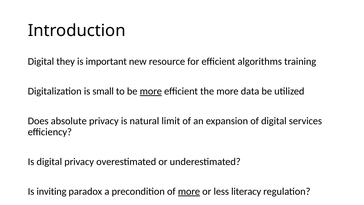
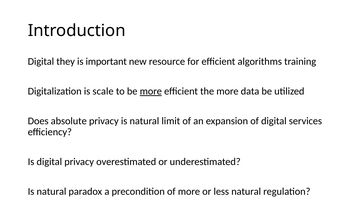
small: small -> scale (103, 91)
inviting: inviting -> natural (51, 191)
more underline: present -> none (189, 191)
less literacy: literacy -> natural (246, 191)
